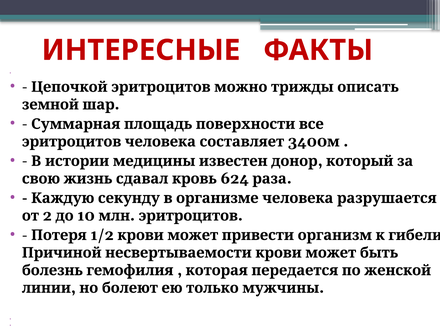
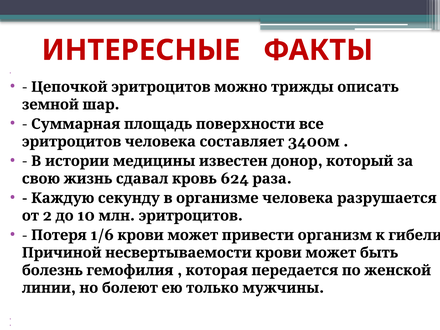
1/2: 1/2 -> 1/6 (102, 235)
